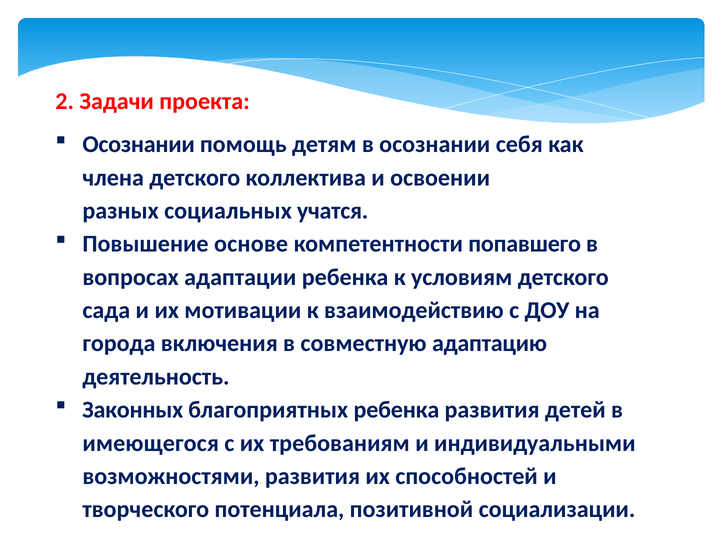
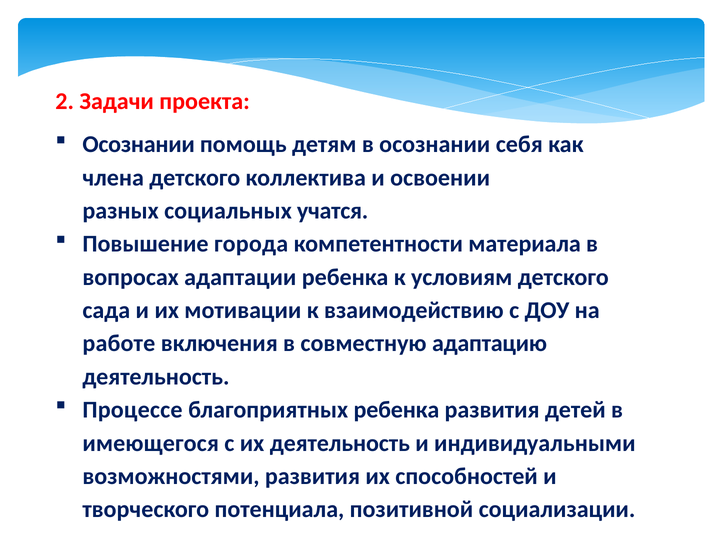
основе: основе -> города (251, 244)
попавшего: попавшего -> материала (525, 244)
города: города -> работе (119, 344)
Законных: Законных -> Процессе (133, 410)
их требованиям: требованиям -> деятельность (340, 443)
